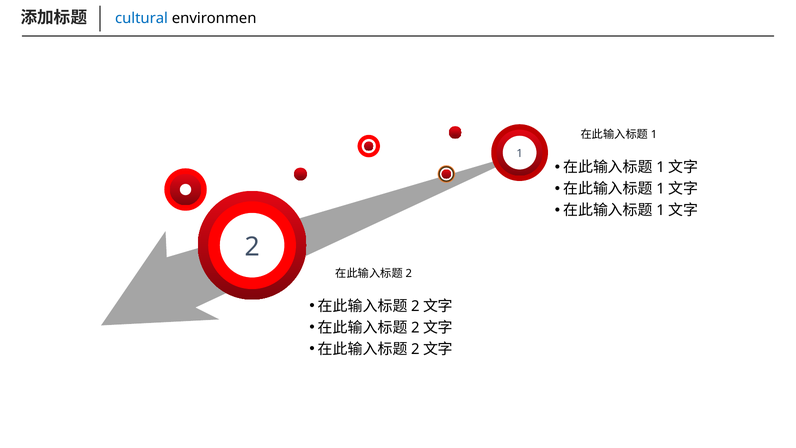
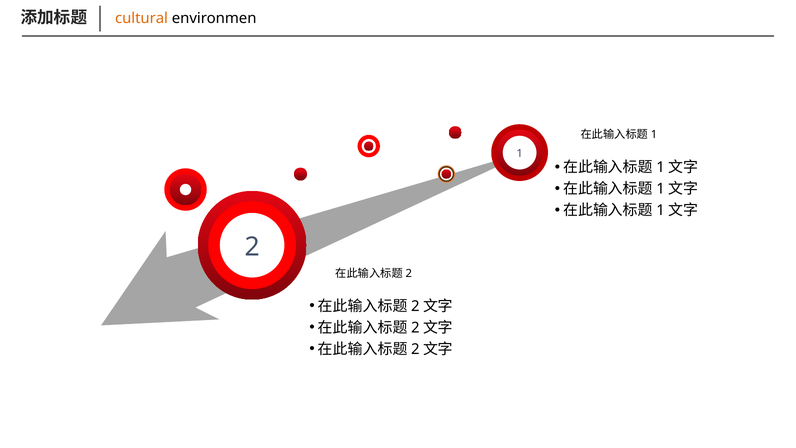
cultural colour: blue -> orange (142, 18)
